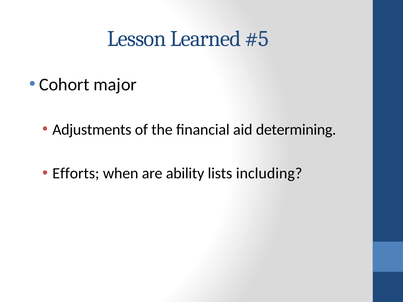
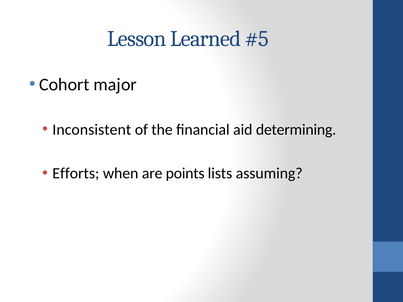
Adjustments: Adjustments -> Inconsistent (92, 130)
ability: ability -> points (185, 174)
including: including -> assuming (269, 174)
